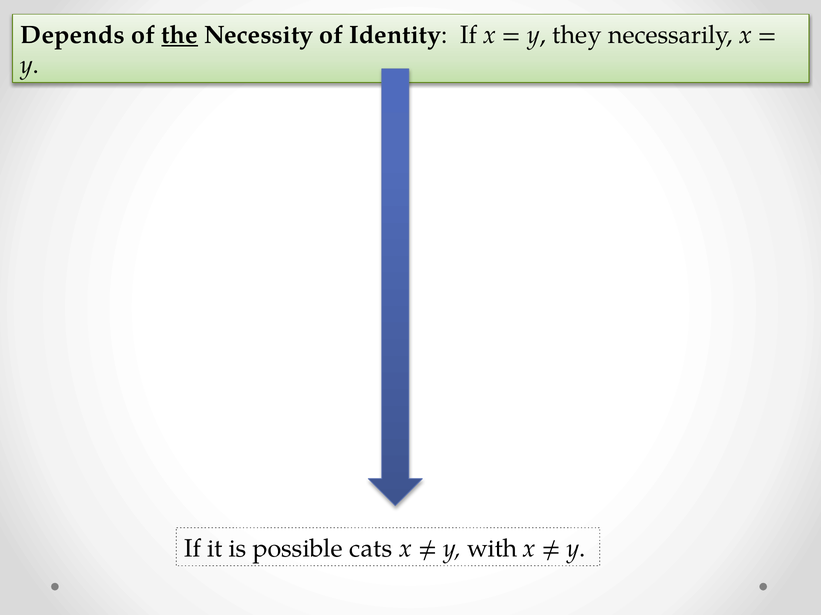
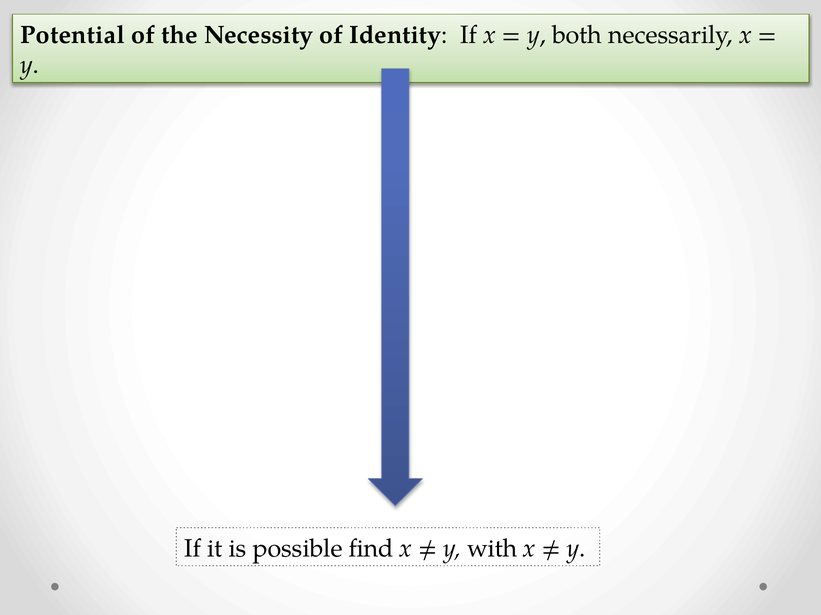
Depends: Depends -> Potential (73, 35)
the underline: present -> none (180, 35)
they: they -> both (577, 35)
cats: cats -> find (371, 549)
